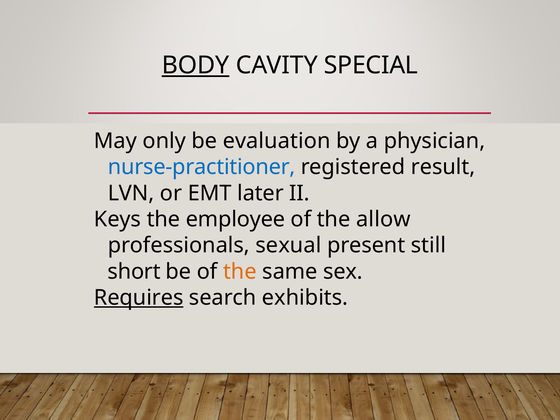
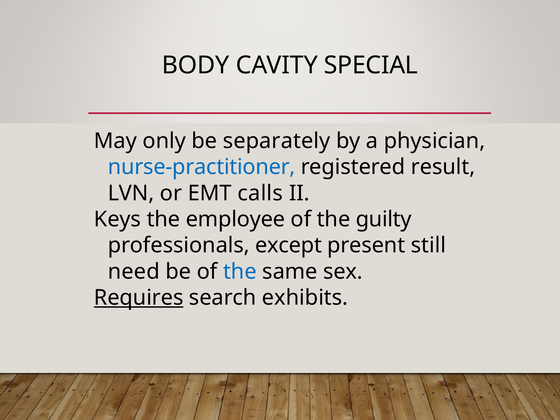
BODY underline: present -> none (196, 65)
evaluation: evaluation -> separately (277, 141)
later: later -> calls (260, 193)
allow: allow -> guilty (384, 219)
sexual: sexual -> except (289, 245)
short: short -> need (134, 272)
the colour: orange -> blue (240, 272)
